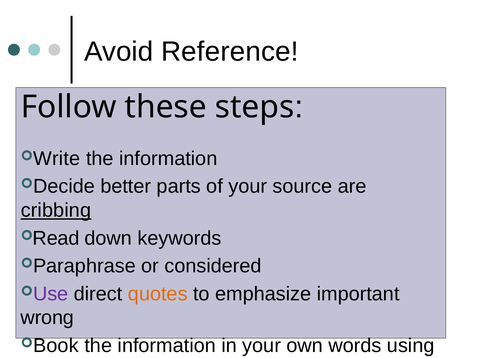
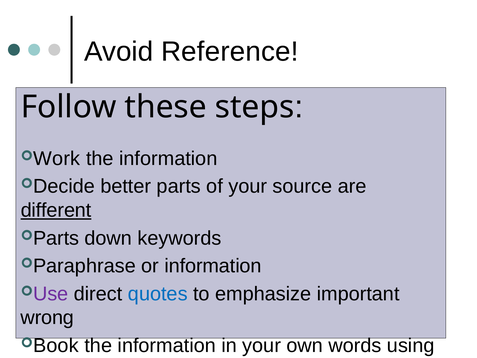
Write: Write -> Work (57, 158)
cribbing: cribbing -> different (56, 210)
Read: Read -> Parts (56, 238)
or considered: considered -> information (213, 266)
quotes colour: orange -> blue (158, 294)
